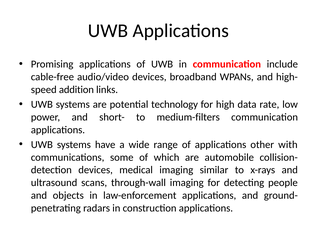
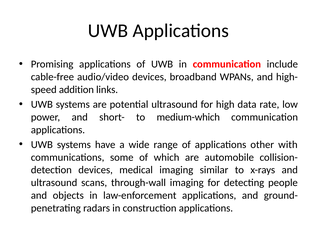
potential technology: technology -> ultrasound (175, 104)
medium-filters: medium-filters -> medium-which (188, 117)
